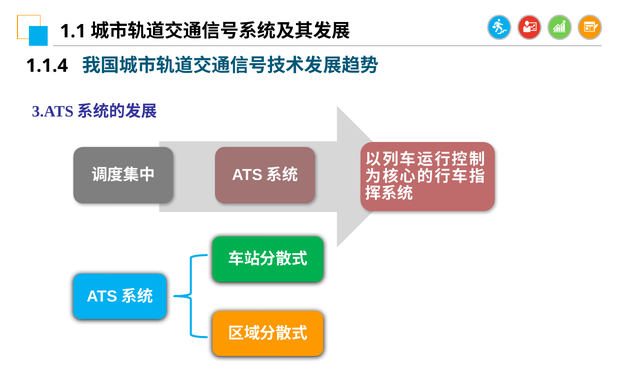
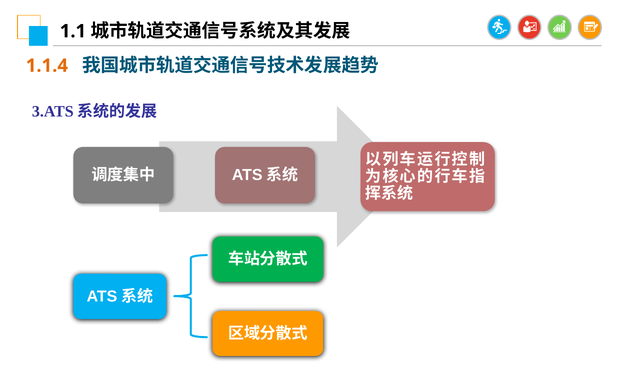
1.1.4 colour: black -> orange (47, 66)
